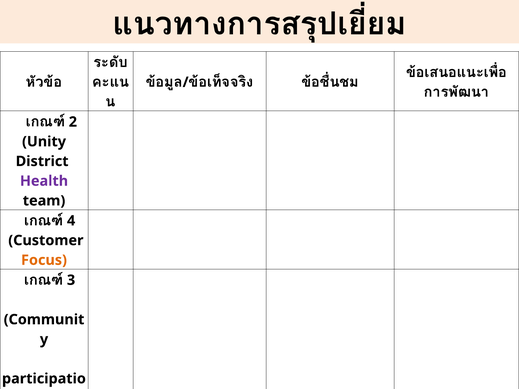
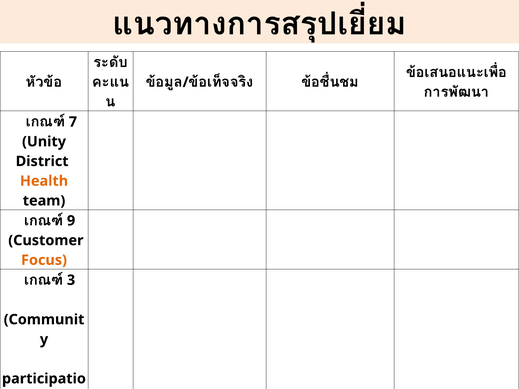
2: 2 -> 7 (73, 122)
Health colour: purple -> orange (44, 181)
4: 4 -> 9 (71, 221)
